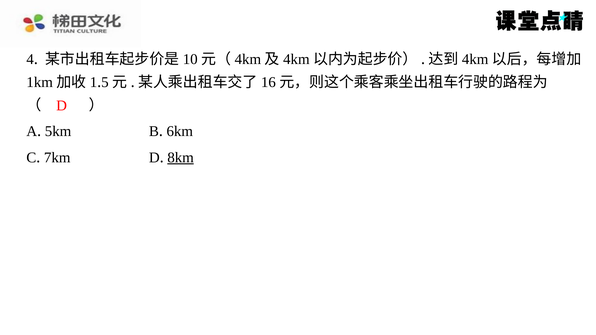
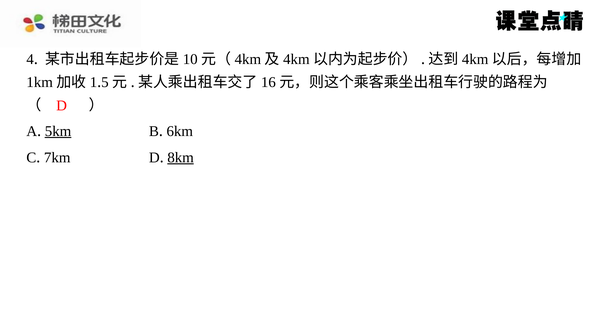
5km underline: none -> present (58, 131)
